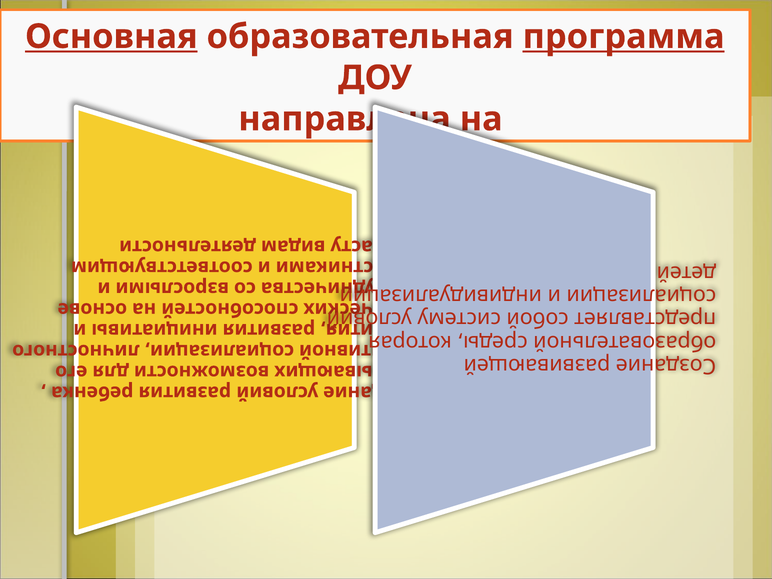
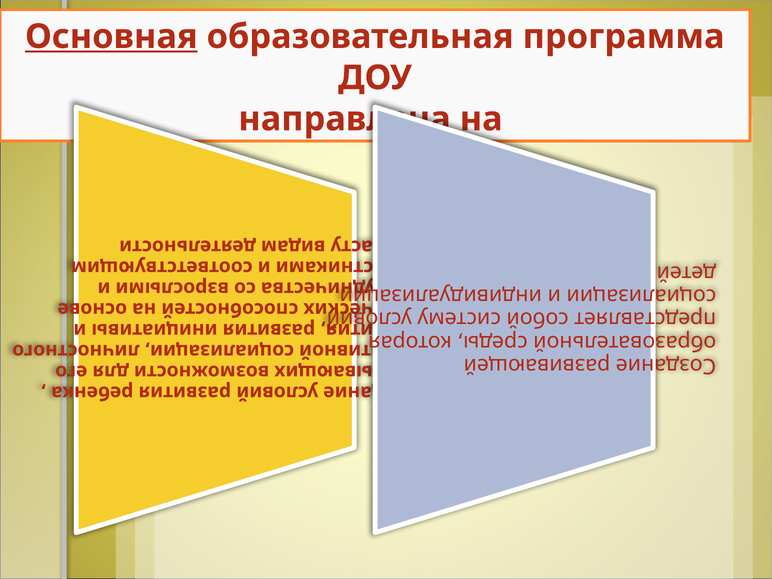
программа underline: present -> none (624, 37)
